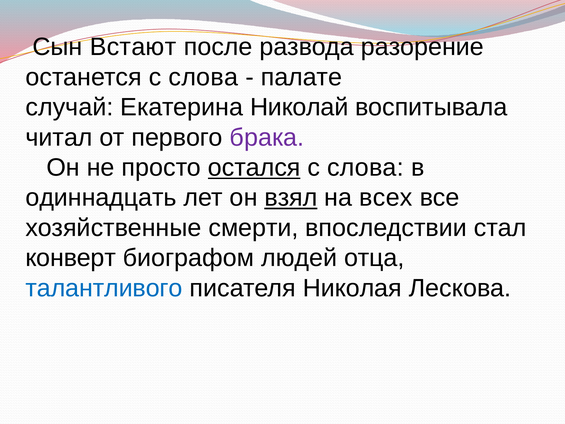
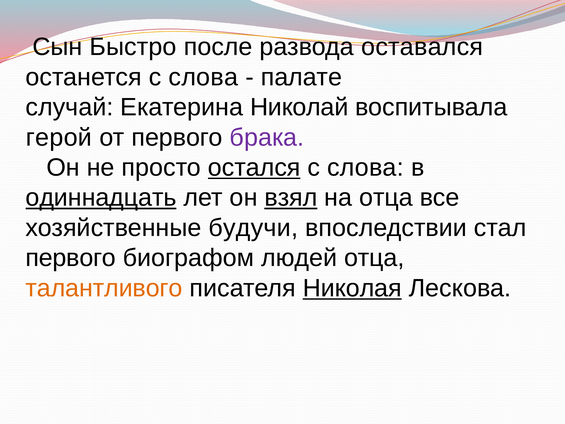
Встают: Встают -> Быстро (133, 47)
разорение: разорение -> оставался (422, 47)
читал: читал -> герой (59, 137)
одиннадцать underline: none -> present (101, 198)
на всех: всех -> отца (386, 198)
смерти: смерти -> будучи (253, 228)
конверт: конверт -> первого (71, 258)
талантливого colour: blue -> orange (104, 288)
Николая underline: none -> present (352, 288)
